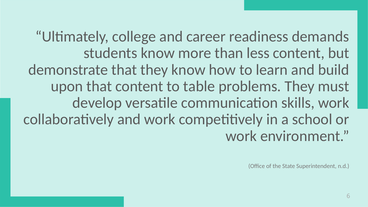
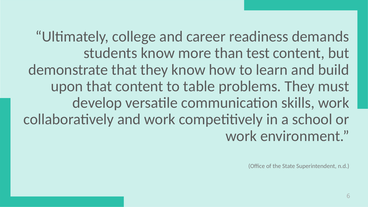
less: less -> test (258, 53)
